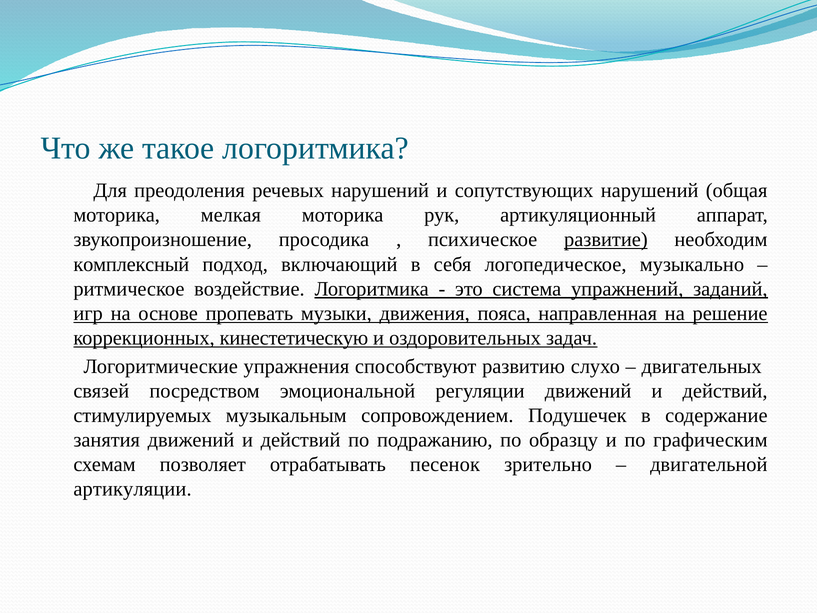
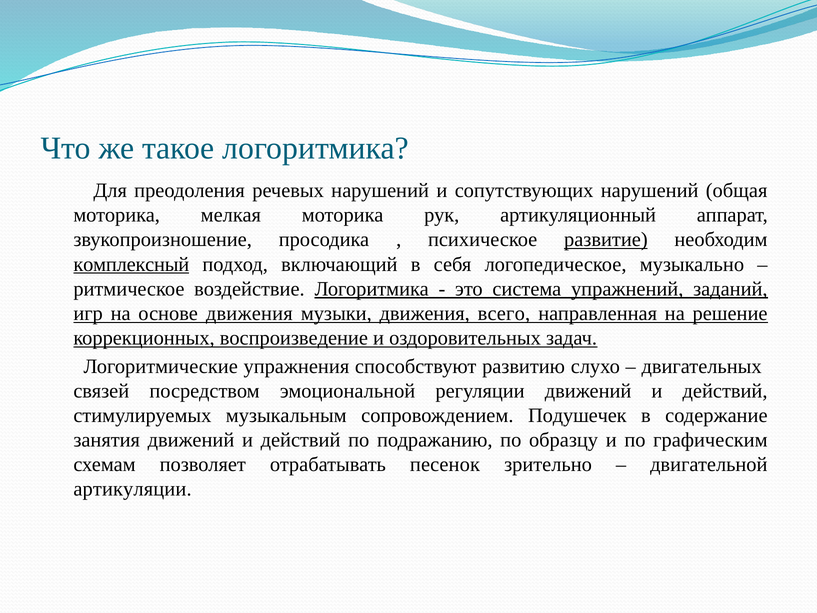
комплексный underline: none -> present (131, 264)
основе пропевать: пропевать -> движения (249, 313)
пояса: пояса -> всего (504, 313)
кинестетическую: кинестетическую -> воспроизведение (294, 338)
